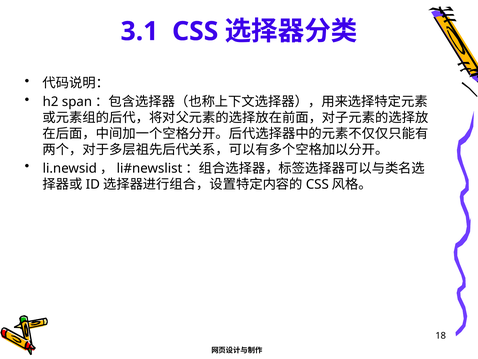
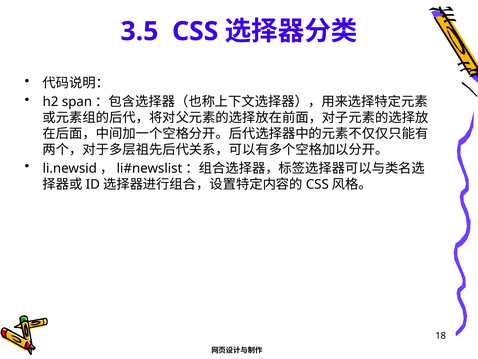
3.1: 3.1 -> 3.5 (139, 31)
